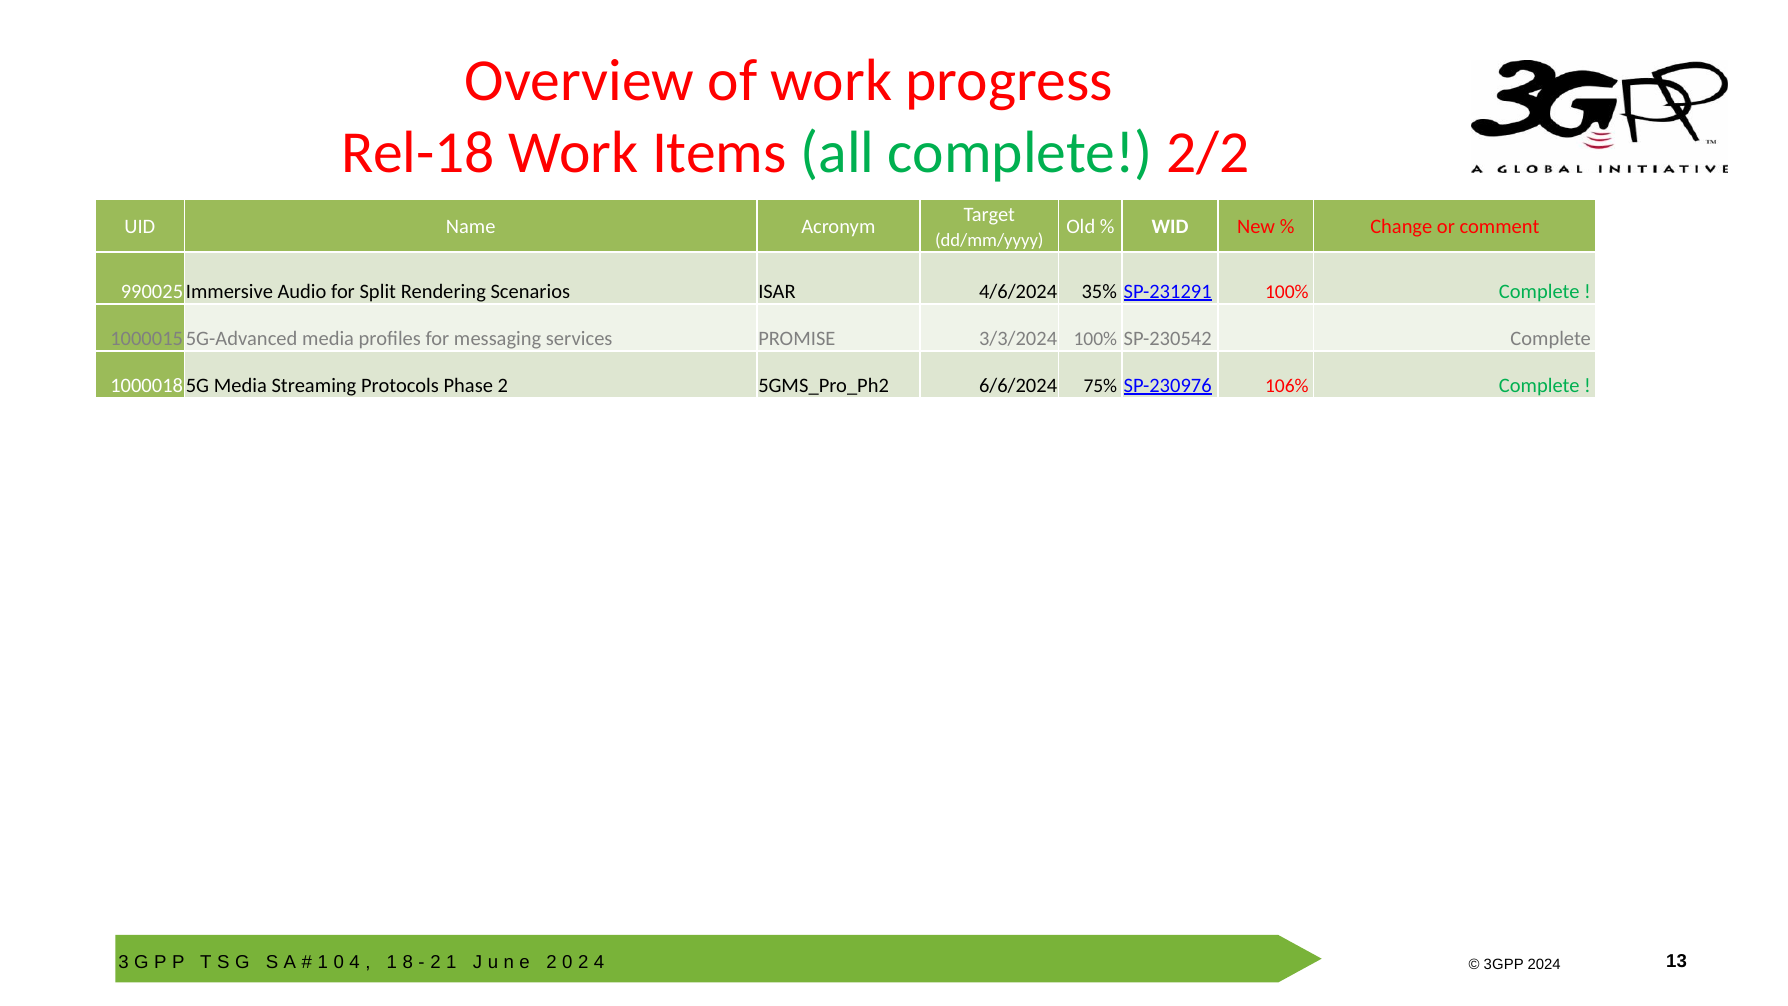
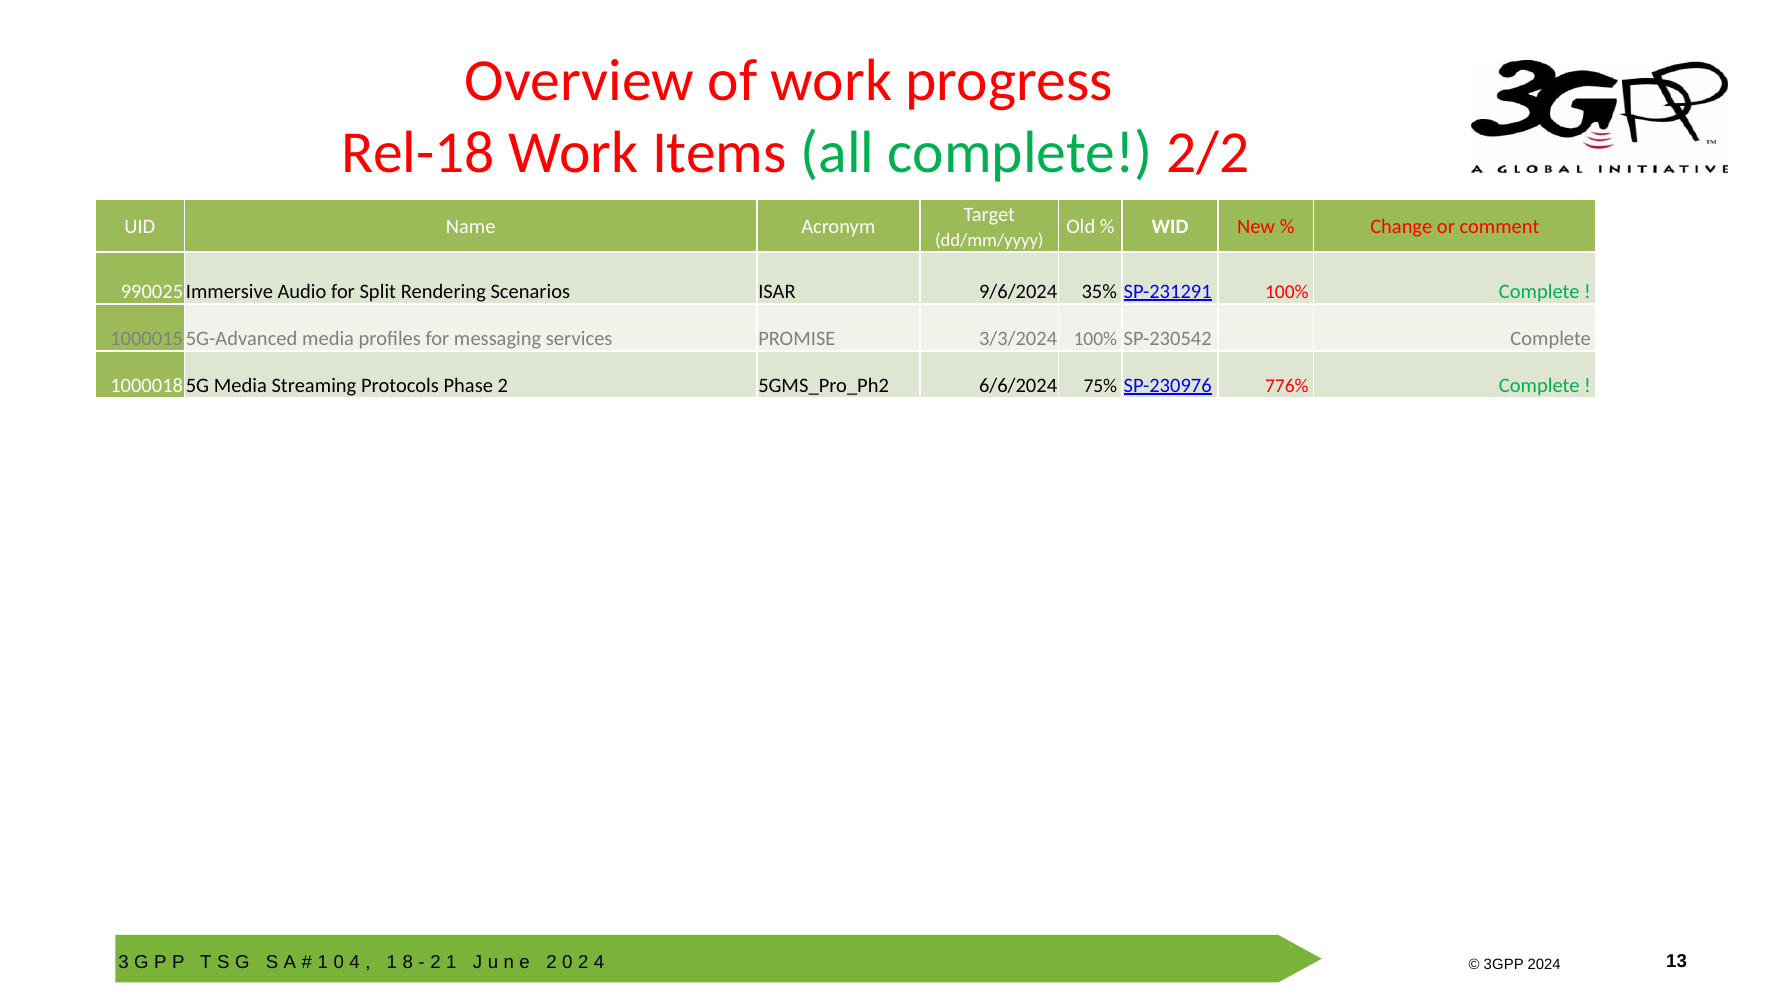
4/6/2024: 4/6/2024 -> 9/6/2024 (1018, 291)
106%: 106% -> 776% (1287, 386)
